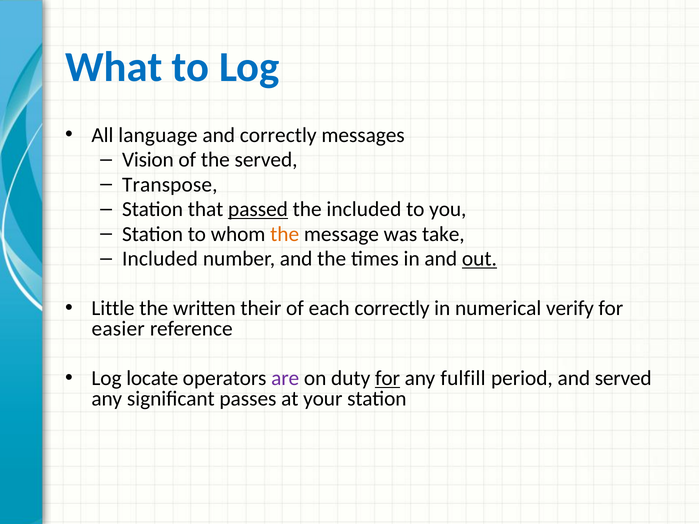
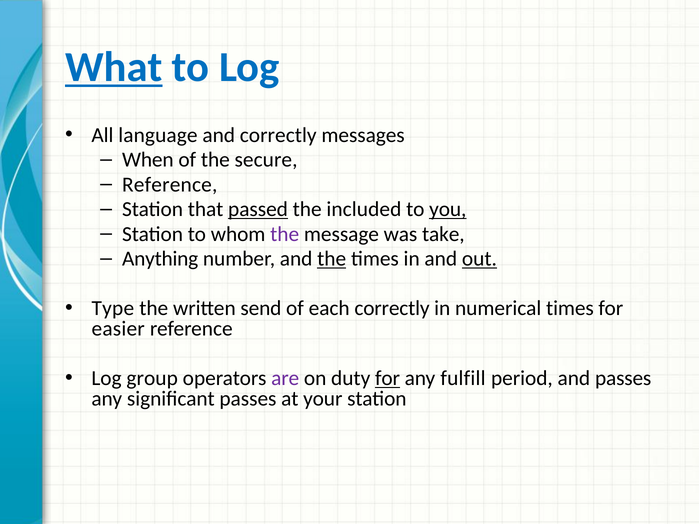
What underline: none -> present (114, 67)
Vision: Vision -> When (148, 160)
the served: served -> secure (266, 160)
Transpose: Transpose -> Reference (170, 185)
you underline: none -> present (448, 209)
the colour: orange -> purple (285, 234)
Included: Included -> Anything (160, 259)
the underline: none -> present (332, 259)
Little: Little -> Type (113, 309)
their: their -> send (261, 309)
numerical verify: verify -> times (570, 309)
locate: locate -> group (152, 379)
and served: served -> passes (623, 379)
